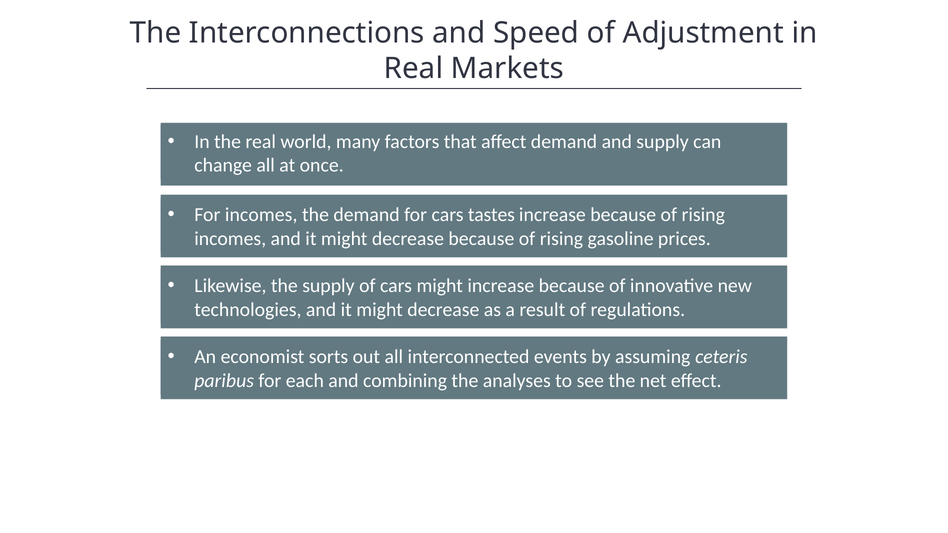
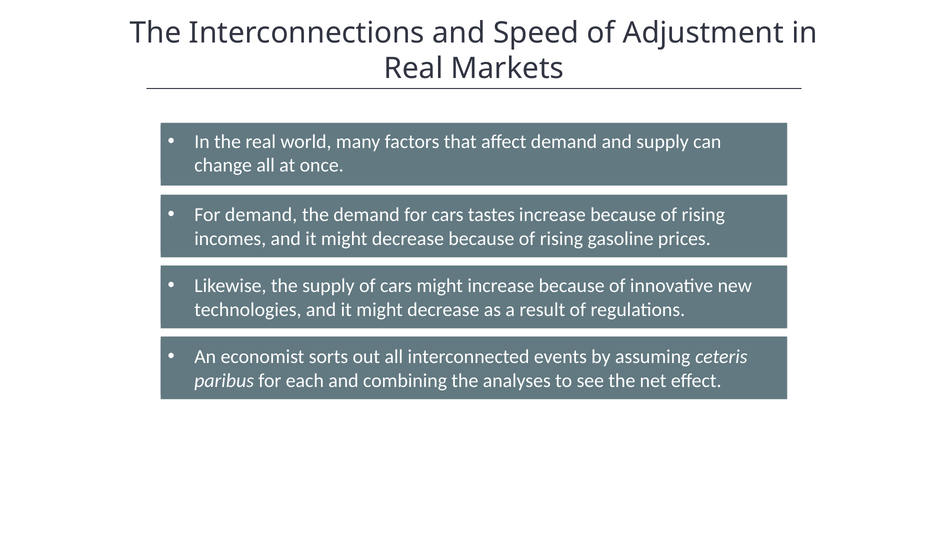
For incomes: incomes -> demand (261, 215)
